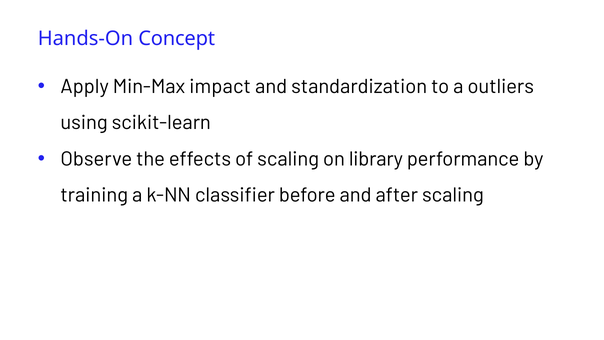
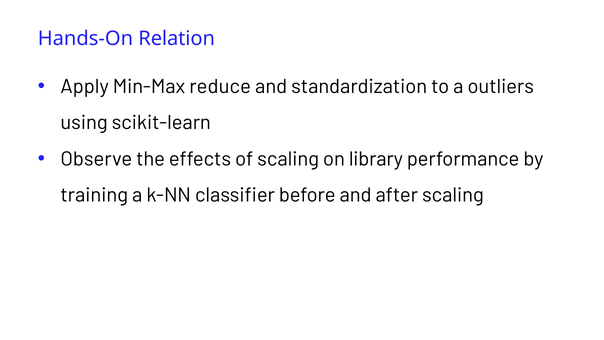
Concept: Concept -> Relation (177, 39)
impact: impact -> reduce (220, 86)
